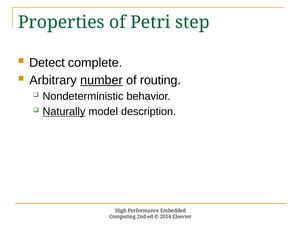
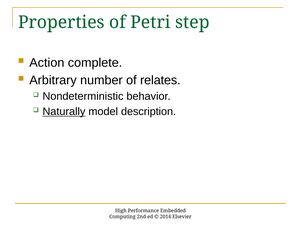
Detect: Detect -> Action (47, 63)
number underline: present -> none (101, 80)
routing: routing -> relates (160, 80)
